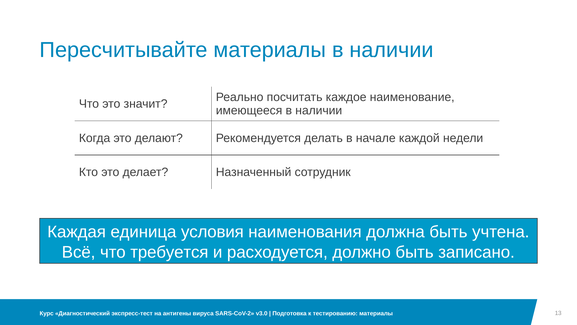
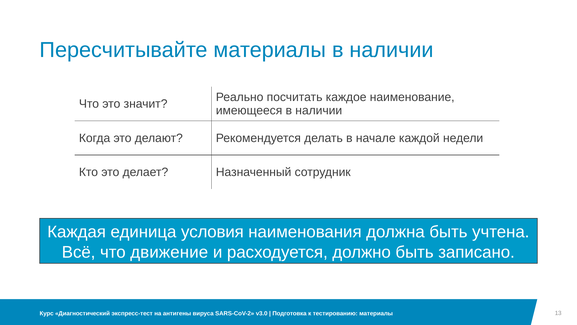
требуется: требуется -> движение (169, 252)
